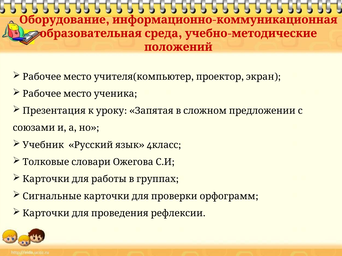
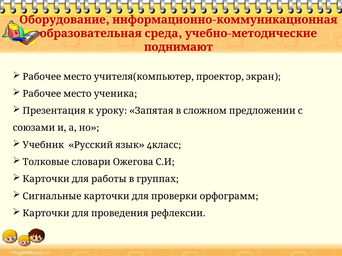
положений: положений -> поднимают (178, 47)
